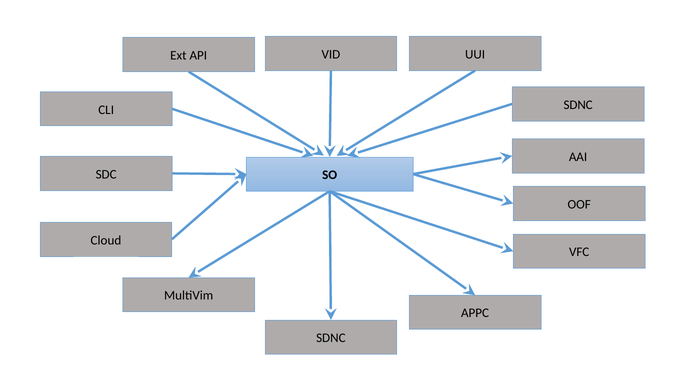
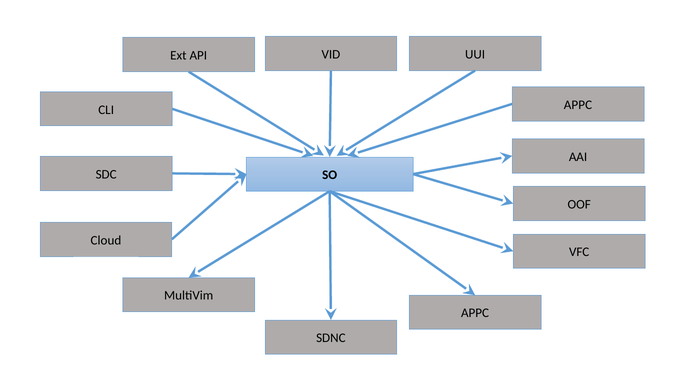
SDNC: SDNC -> APPC (578, 105)
